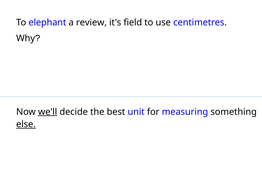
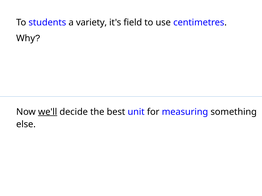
elephant: elephant -> students (47, 22)
review: review -> variety (91, 22)
else underline: present -> none (26, 125)
